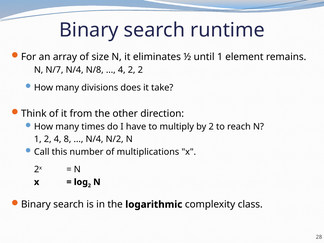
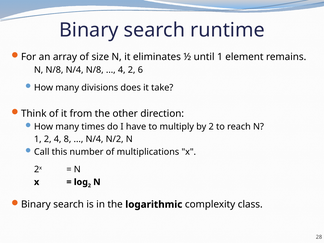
N N/7: N/7 -> N/8 (54, 70)
2 2: 2 -> 6 (140, 70)
